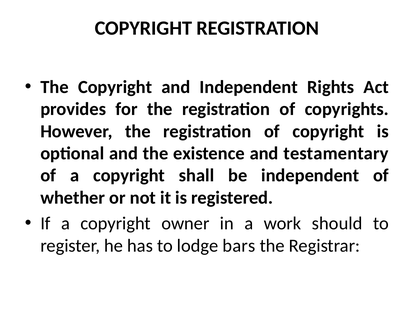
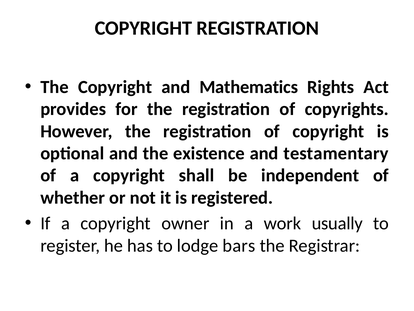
and Independent: Independent -> Mathematics (249, 87)
should: should -> usually (337, 223)
